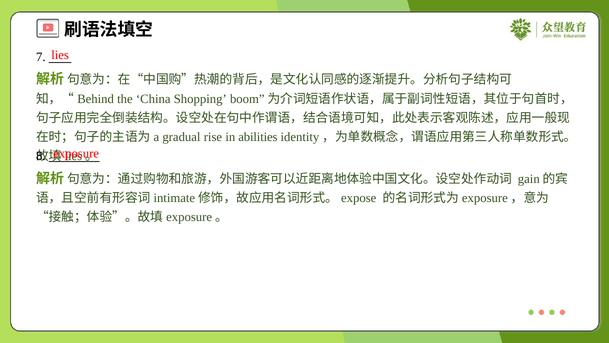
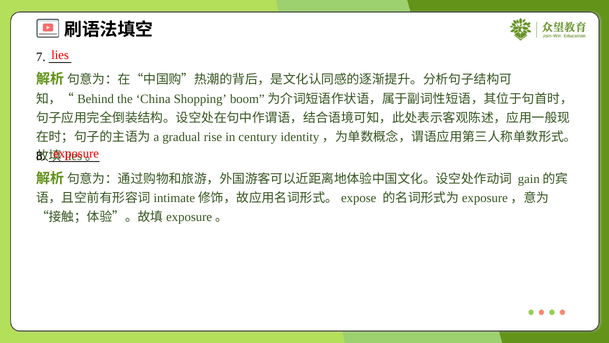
abilities: abilities -> century (258, 137)
